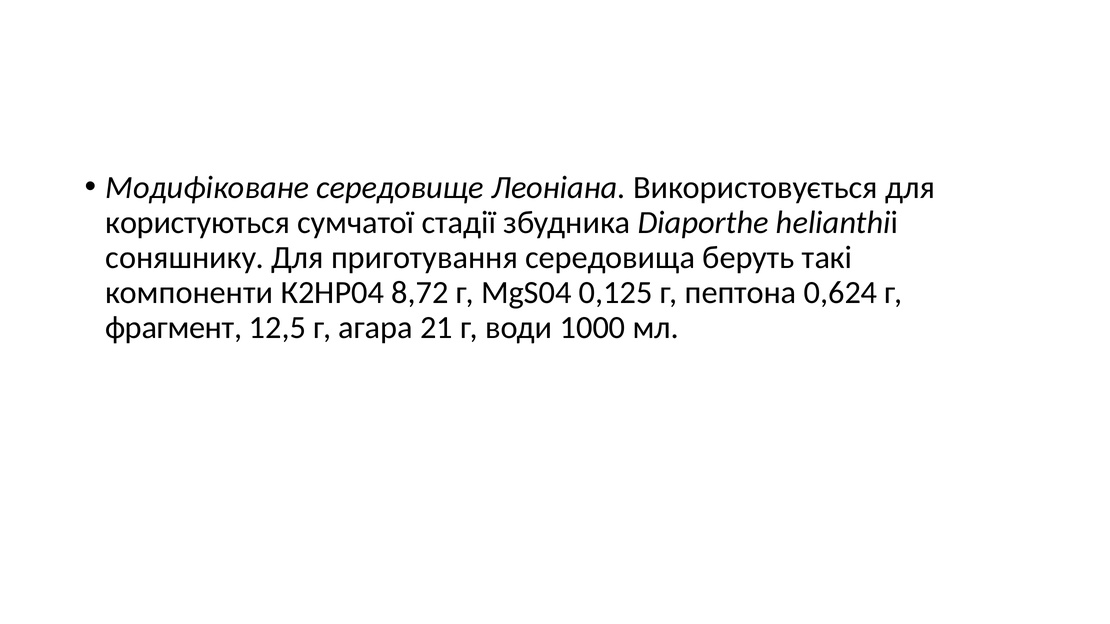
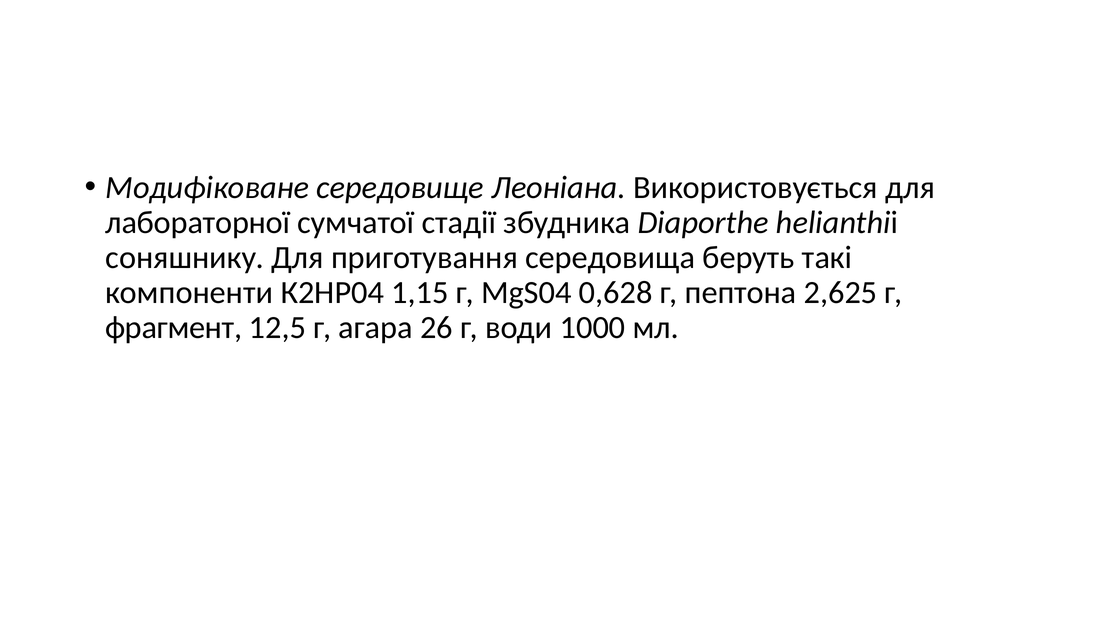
користуються: користуються -> лабораторної (198, 223)
8,72: 8,72 -> 1,15 (420, 293)
0,125: 0,125 -> 0,628 (616, 293)
0,624: 0,624 -> 2,625 (840, 293)
21: 21 -> 26 (436, 328)
